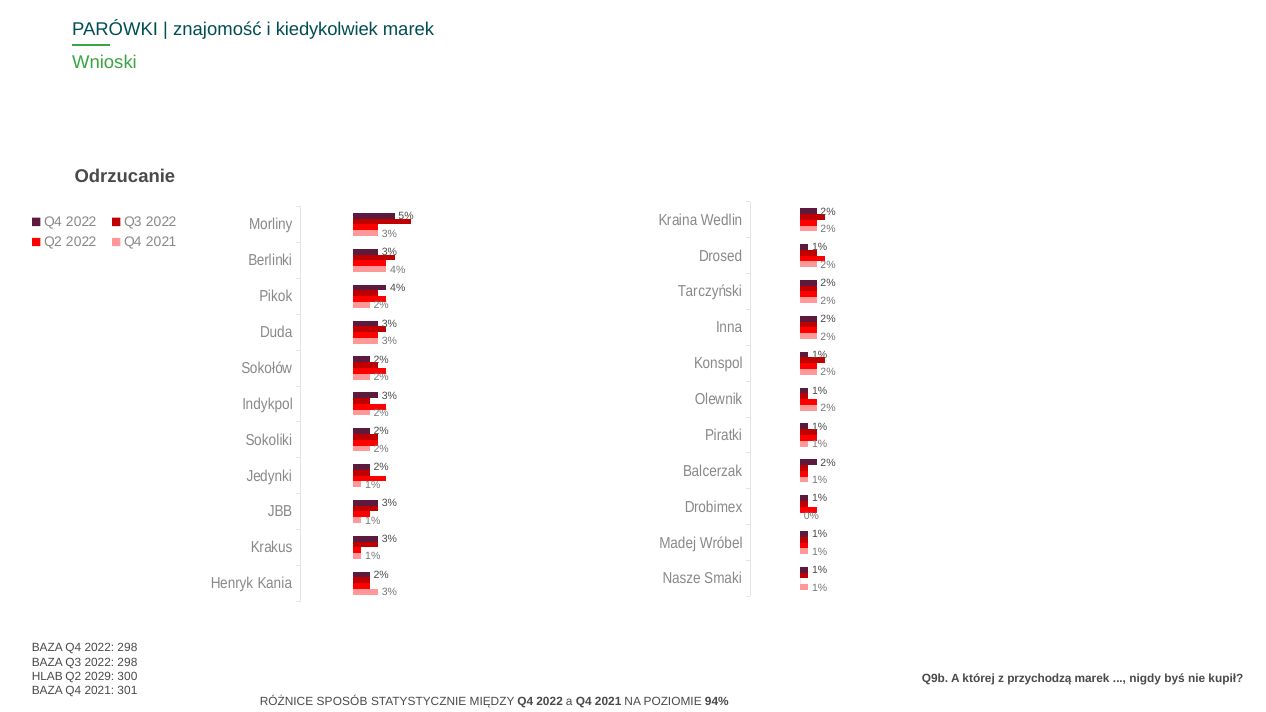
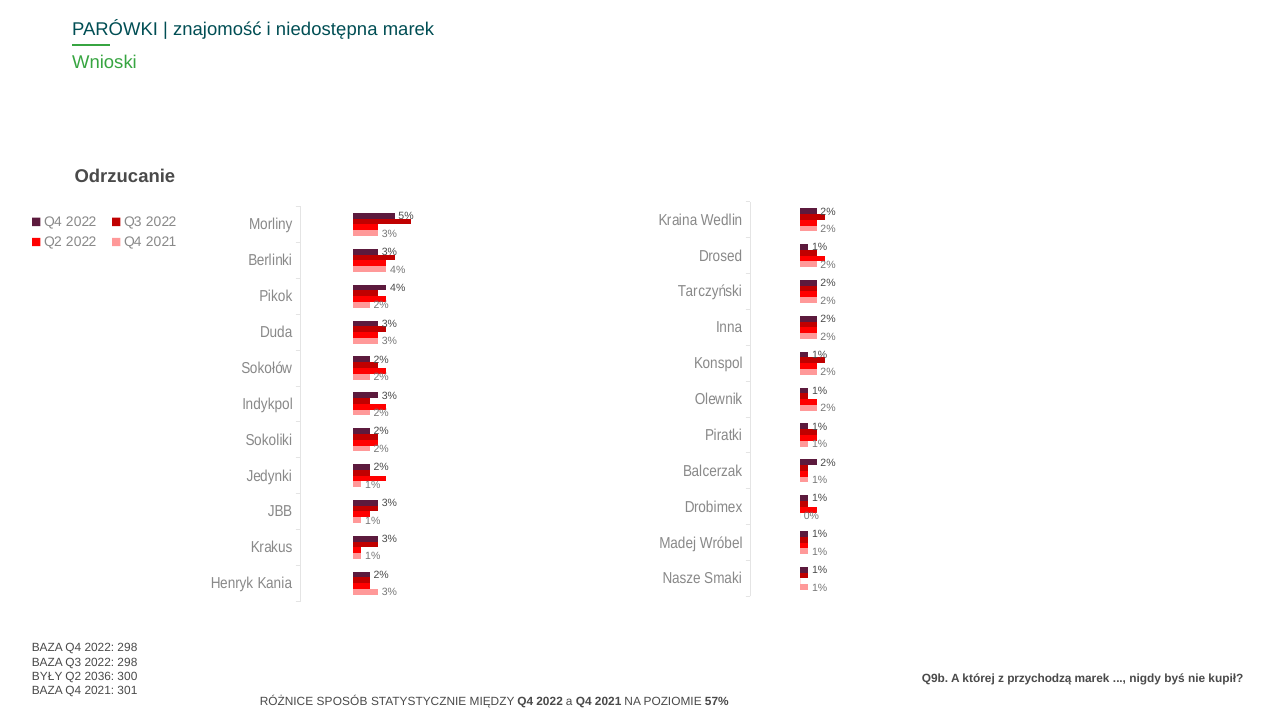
kiedykolwiek: kiedykolwiek -> niedostępna (327, 29)
HLAB: HLAB -> BYŁY (47, 677)
2029: 2029 -> 2036 (99, 677)
94%: 94% -> 57% (717, 702)
